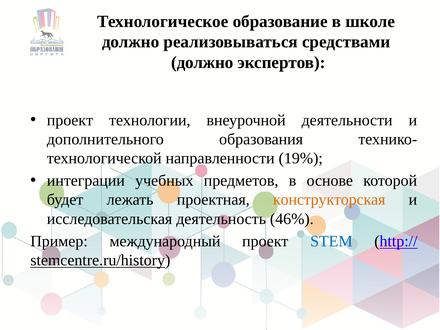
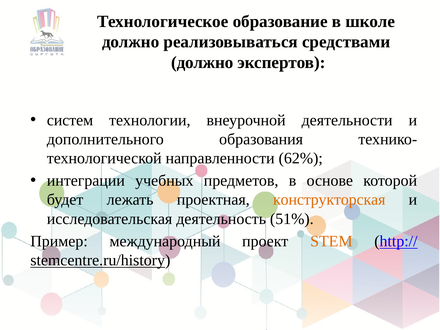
проект: проект -> систем (70, 120)
19%: 19% -> 62% (301, 158)
46%: 46% -> 51% (292, 219)
STEM colour: blue -> orange (331, 241)
